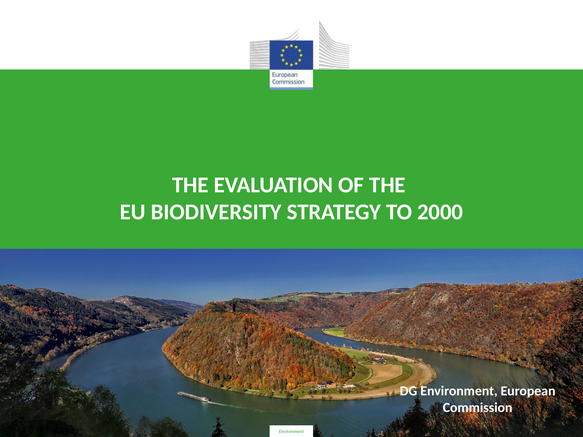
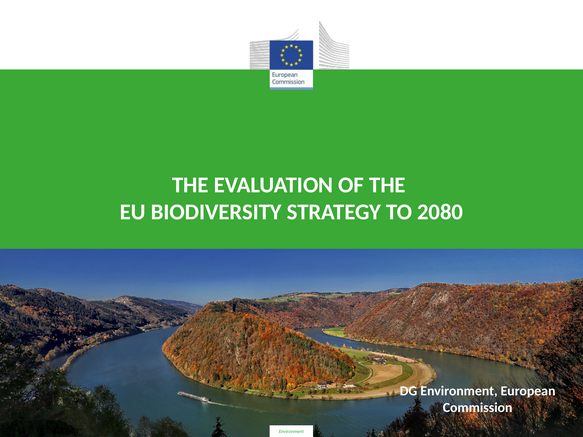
2000: 2000 -> 2080 (440, 212)
